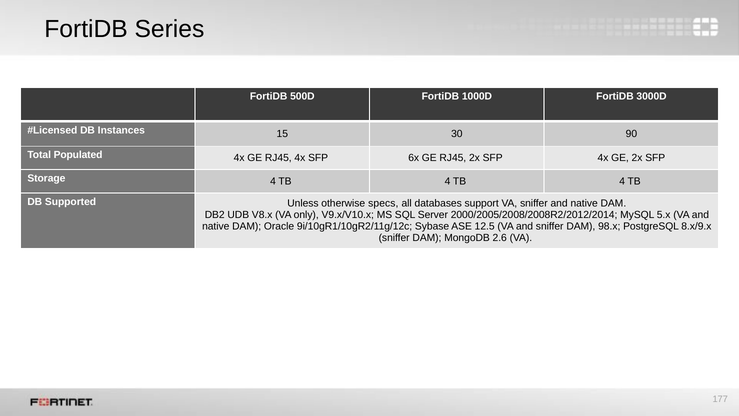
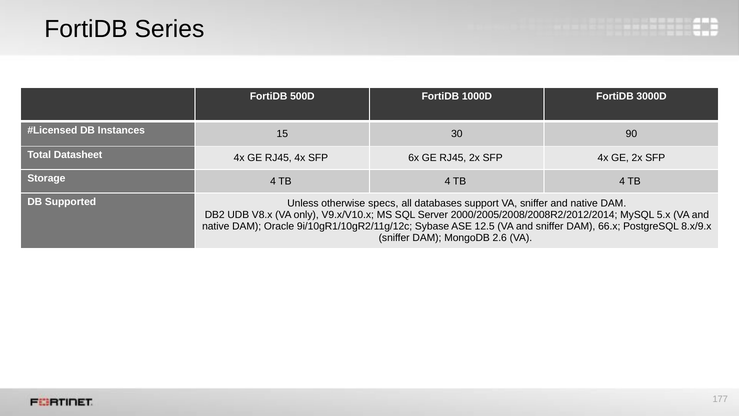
Populated: Populated -> Datasheet (78, 155)
98.x: 98.x -> 66.x (609, 226)
